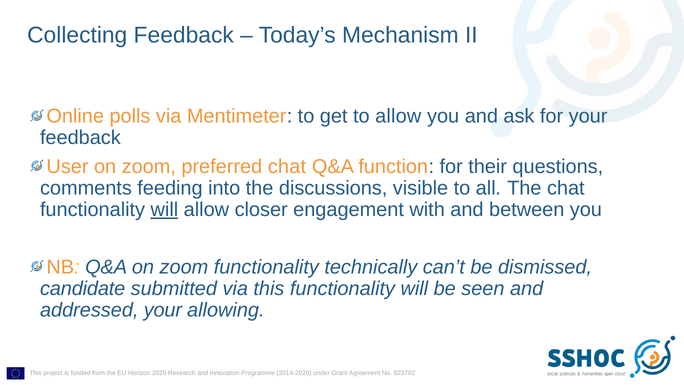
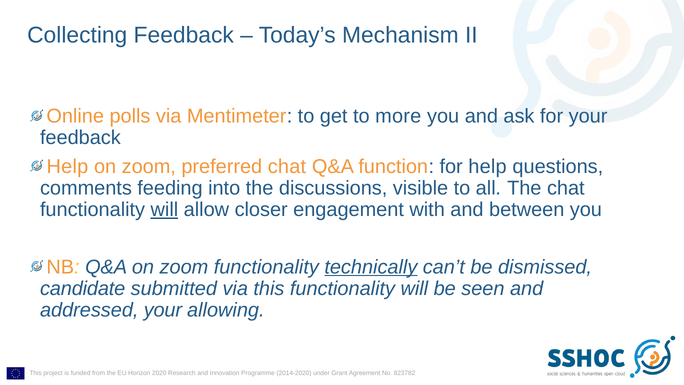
to allow: allow -> more (398, 116)
User: User -> Help (67, 166)
for their: their -> help (488, 166)
technically underline: none -> present (371, 267)
